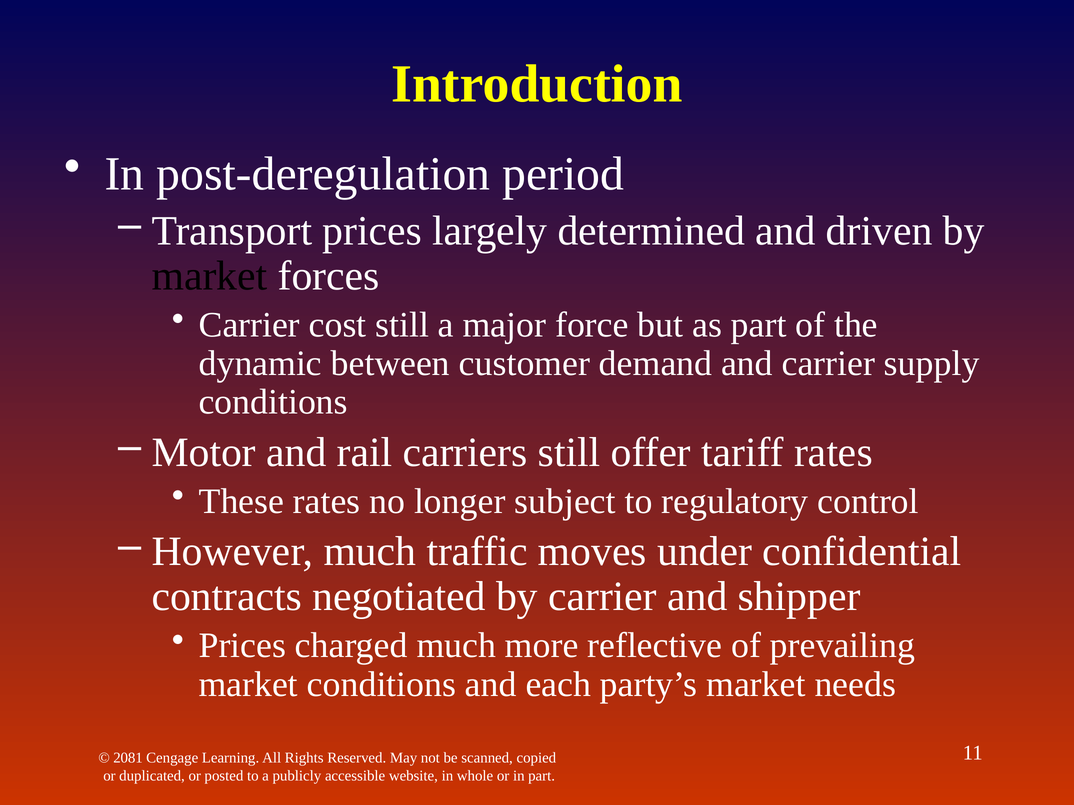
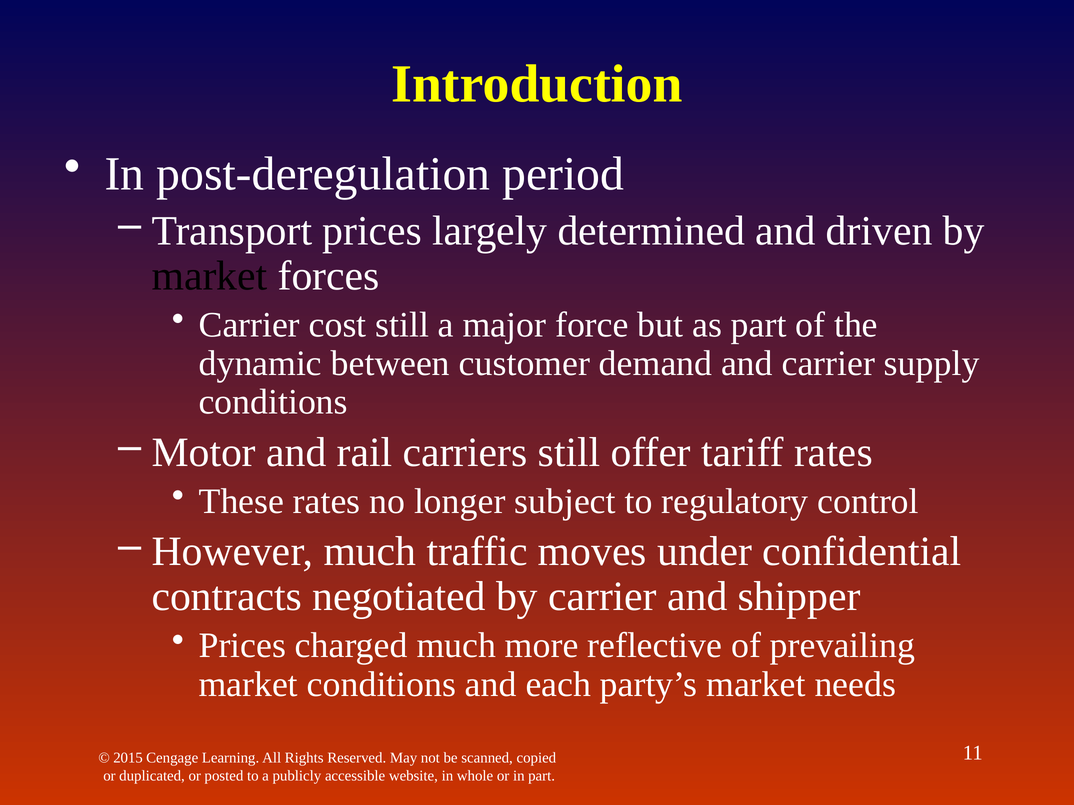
2081: 2081 -> 2015 (128, 758)
